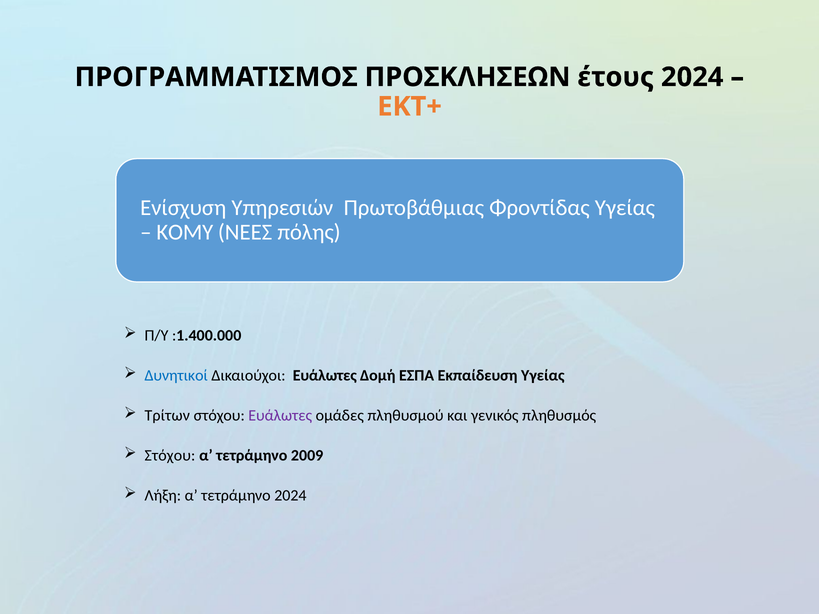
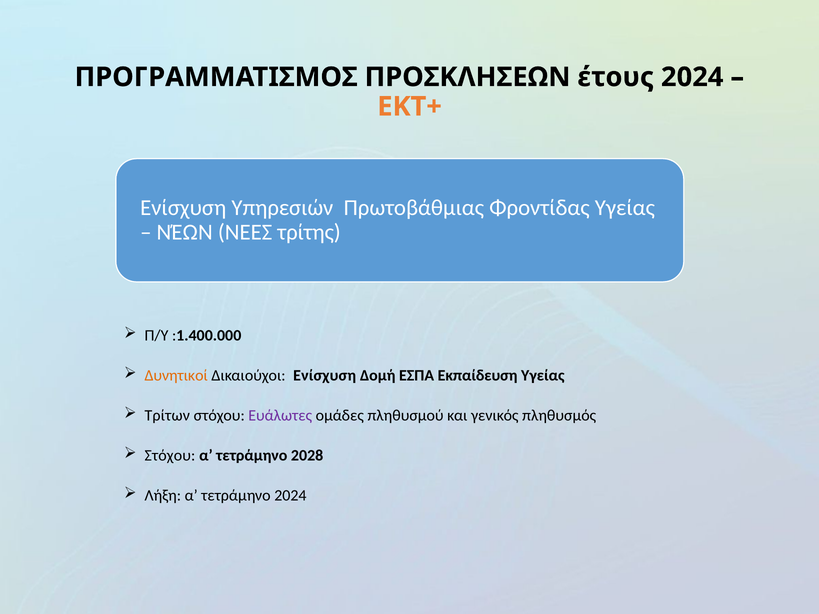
ΚΟΜΥ: ΚΟΜΥ -> ΝΈΩΝ (185, 233)
πόλης: πόλης -> τρίτης (309, 233)
Δυνητικοί colour: blue -> orange (176, 376)
Δικαιούχοι Ευάλωτες: Ευάλωτες -> Ενίσχυση (325, 376)
2009: 2009 -> 2028 (307, 456)
